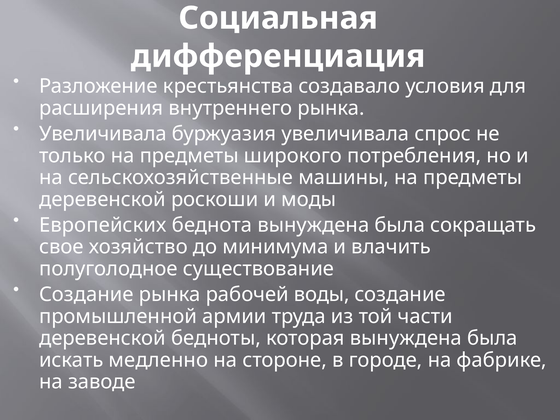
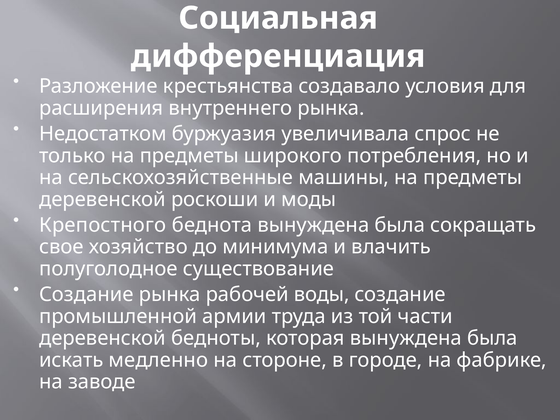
Увеличивала: Увеличивала -> Недостатком (103, 134)
Европейских: Европейских -> Крепостного (103, 225)
